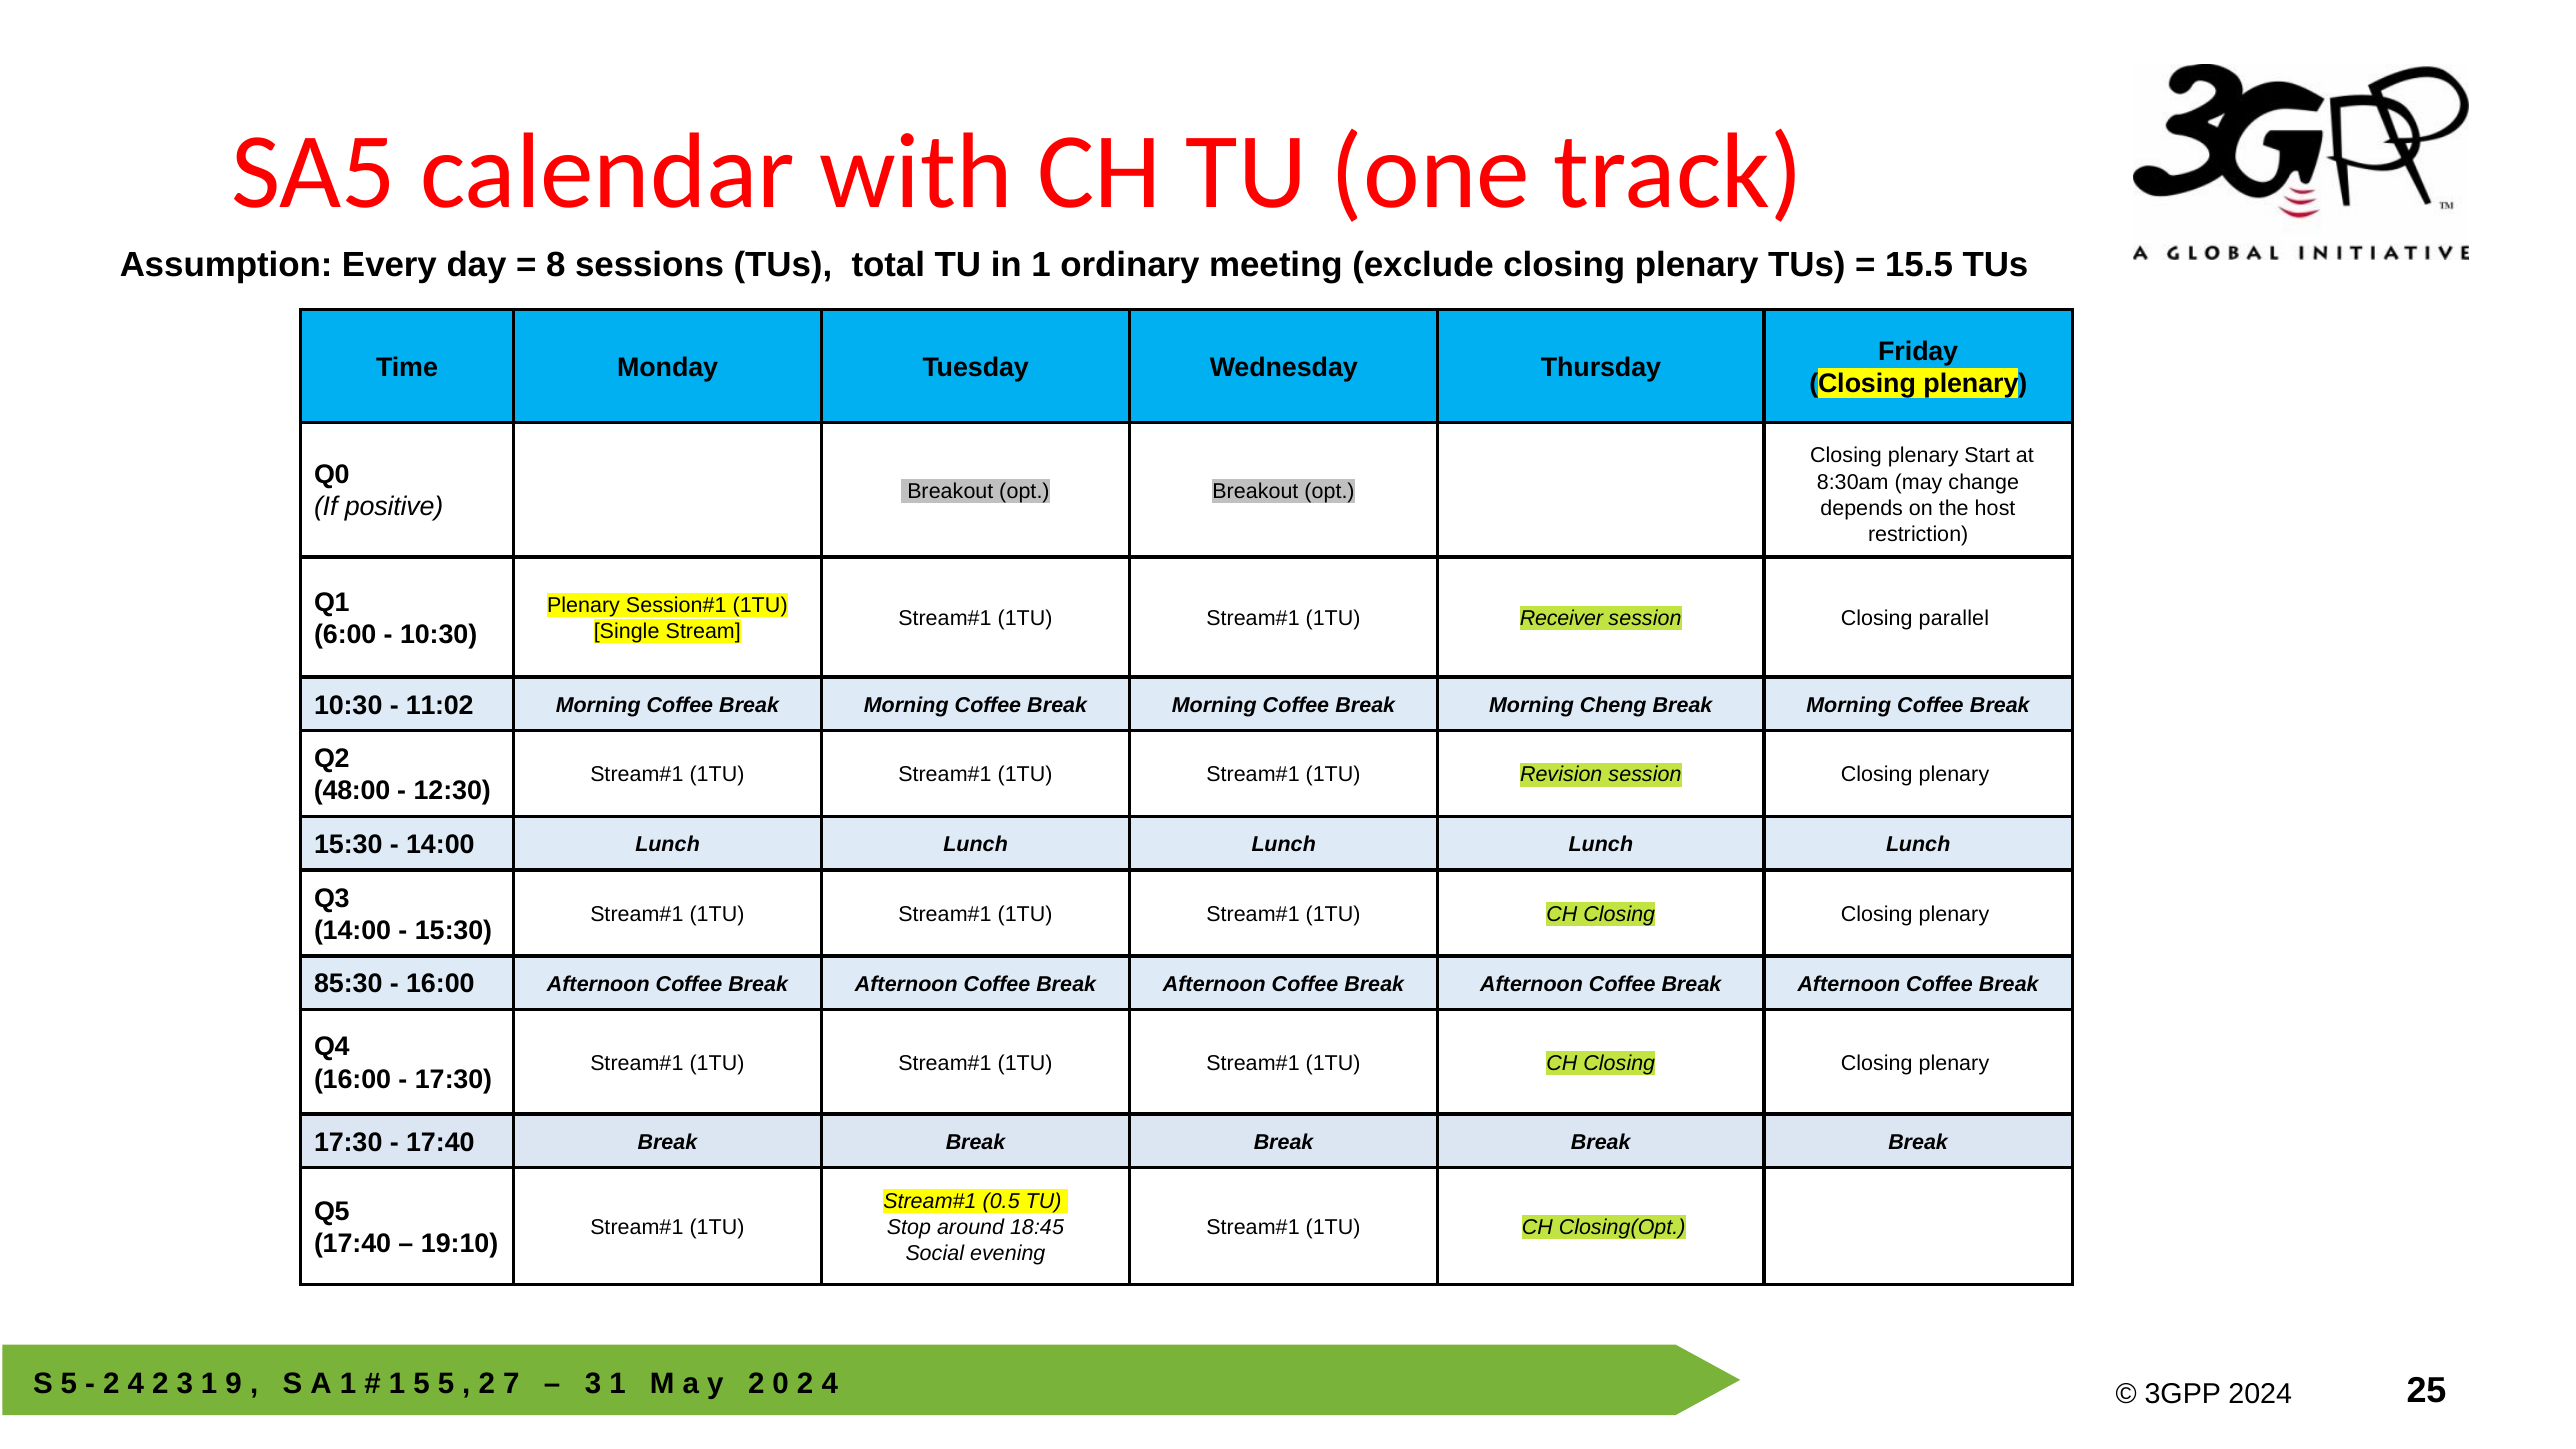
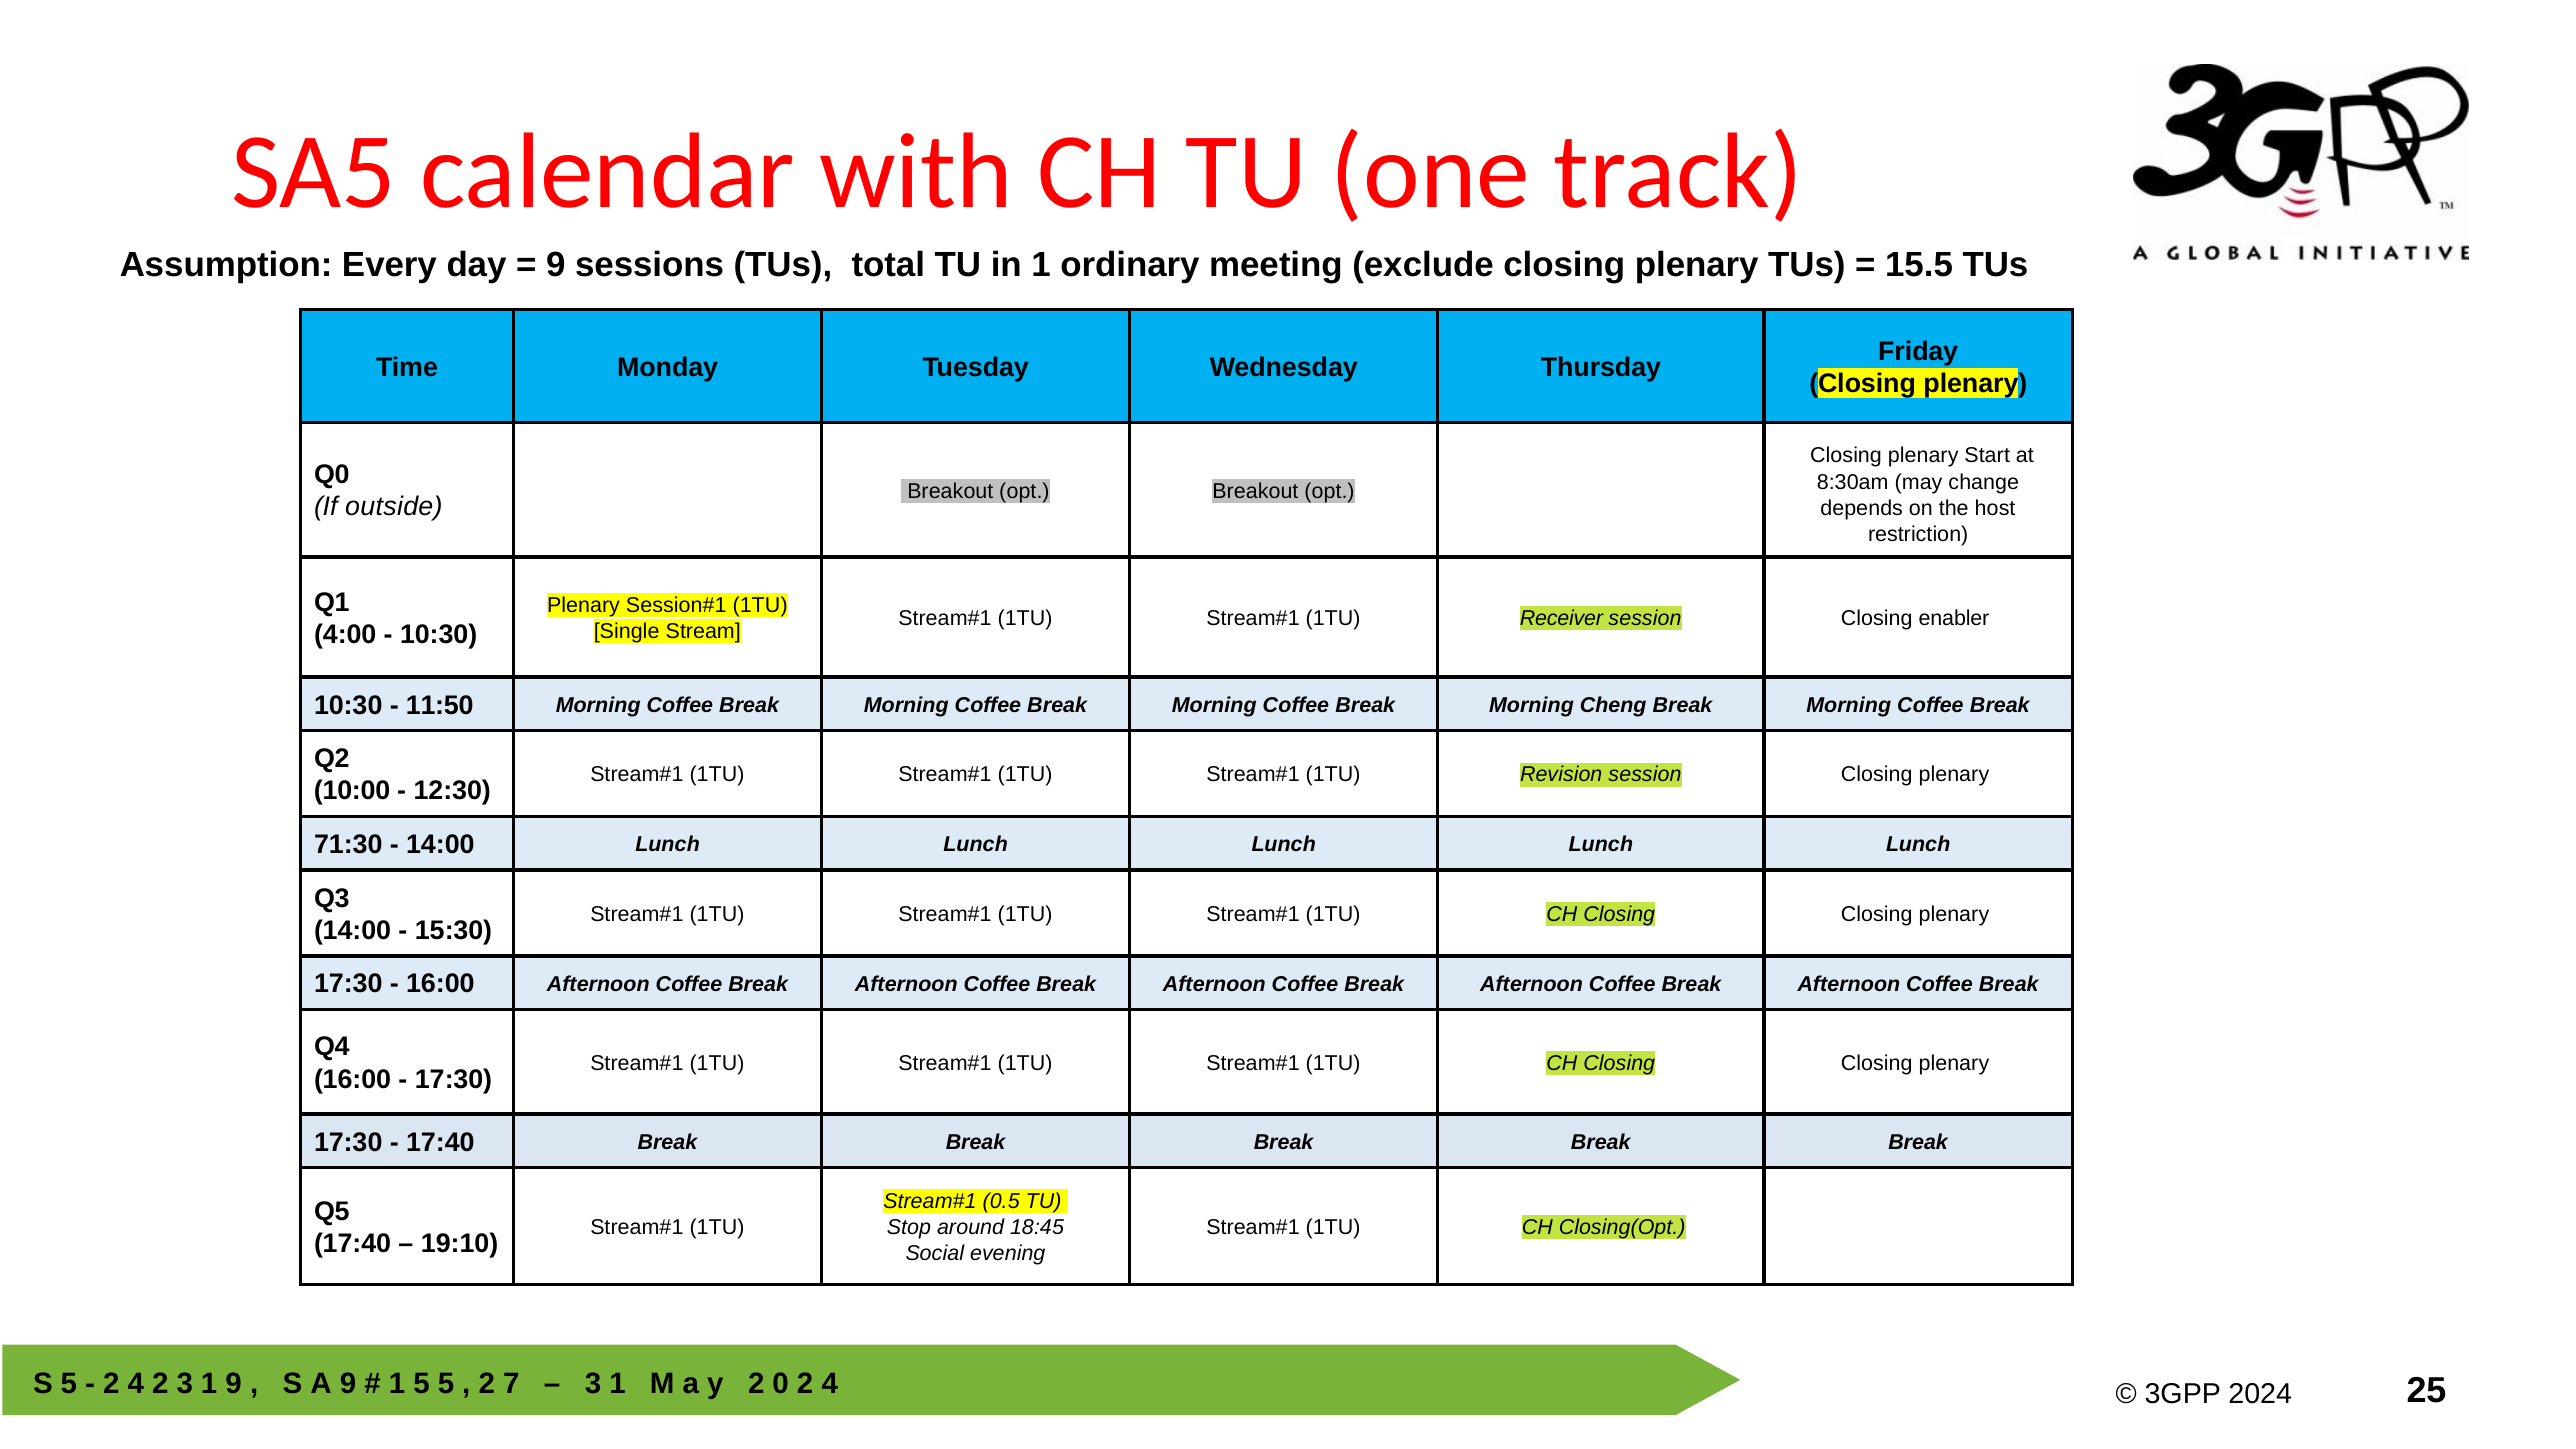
8: 8 -> 9 (556, 265)
positive: positive -> outside (394, 507)
parallel: parallel -> enabler (1954, 618)
6:00: 6:00 -> 4:00 (345, 634)
11:02: 11:02 -> 11:50 (440, 705)
48:00: 48:00 -> 10:00 (352, 791)
15:30: 15:30 -> 71:30 (348, 845)
85:30: 85:30 -> 17:30 (348, 984)
1: 1 -> 9 (348, 1384)
